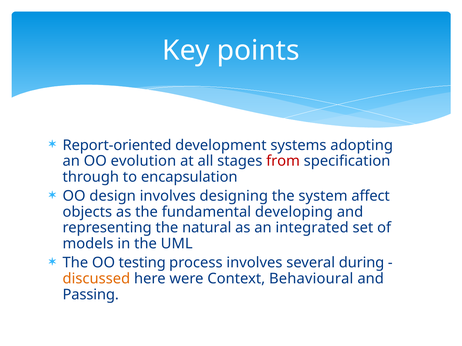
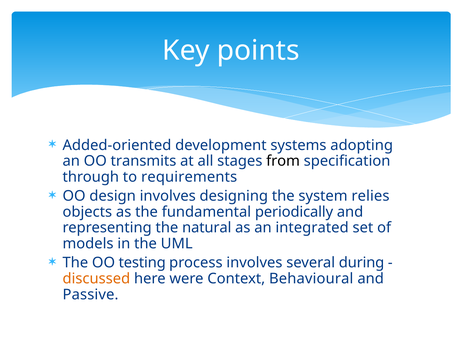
Report-oriented: Report-oriented -> Added-oriented (117, 145)
evolution: evolution -> transmits (143, 161)
from colour: red -> black (283, 161)
encapsulation: encapsulation -> requirements (189, 177)
affect: affect -> relies (370, 196)
developing: developing -> periodically (294, 212)
Passing: Passing -> Passive (91, 295)
